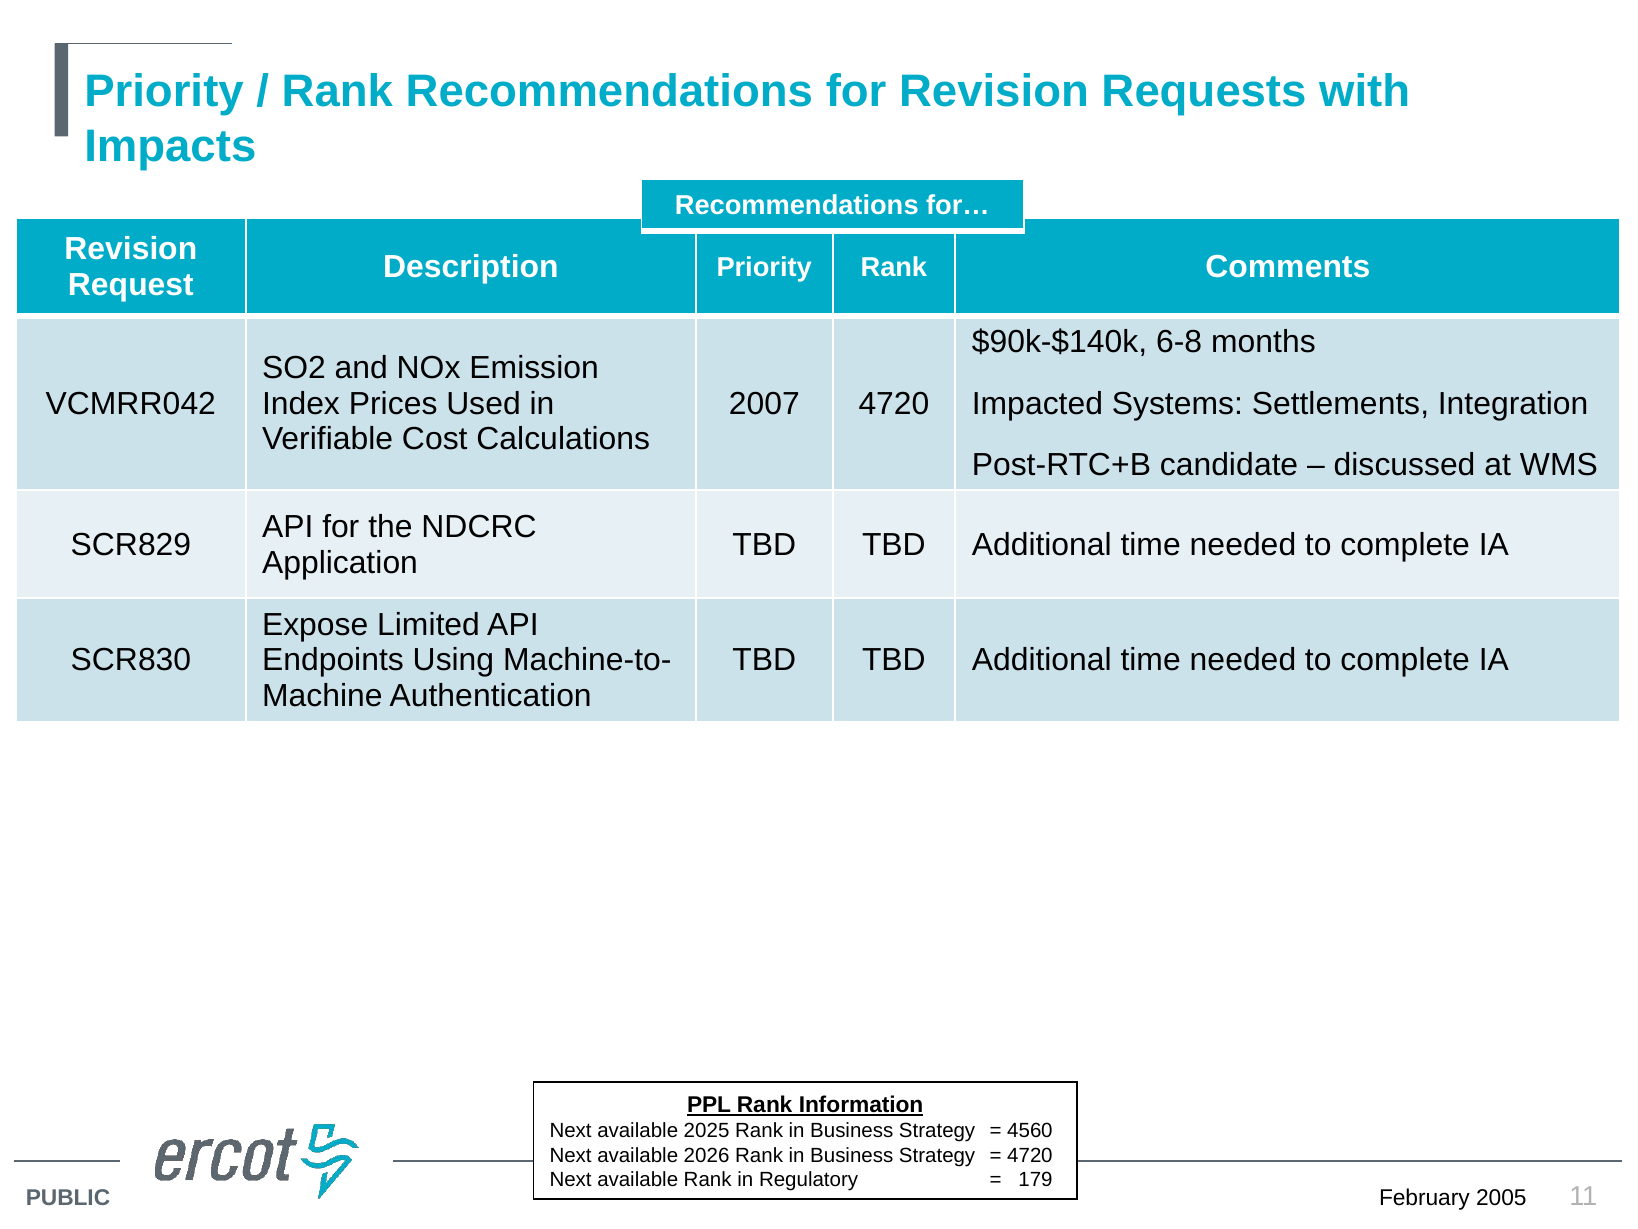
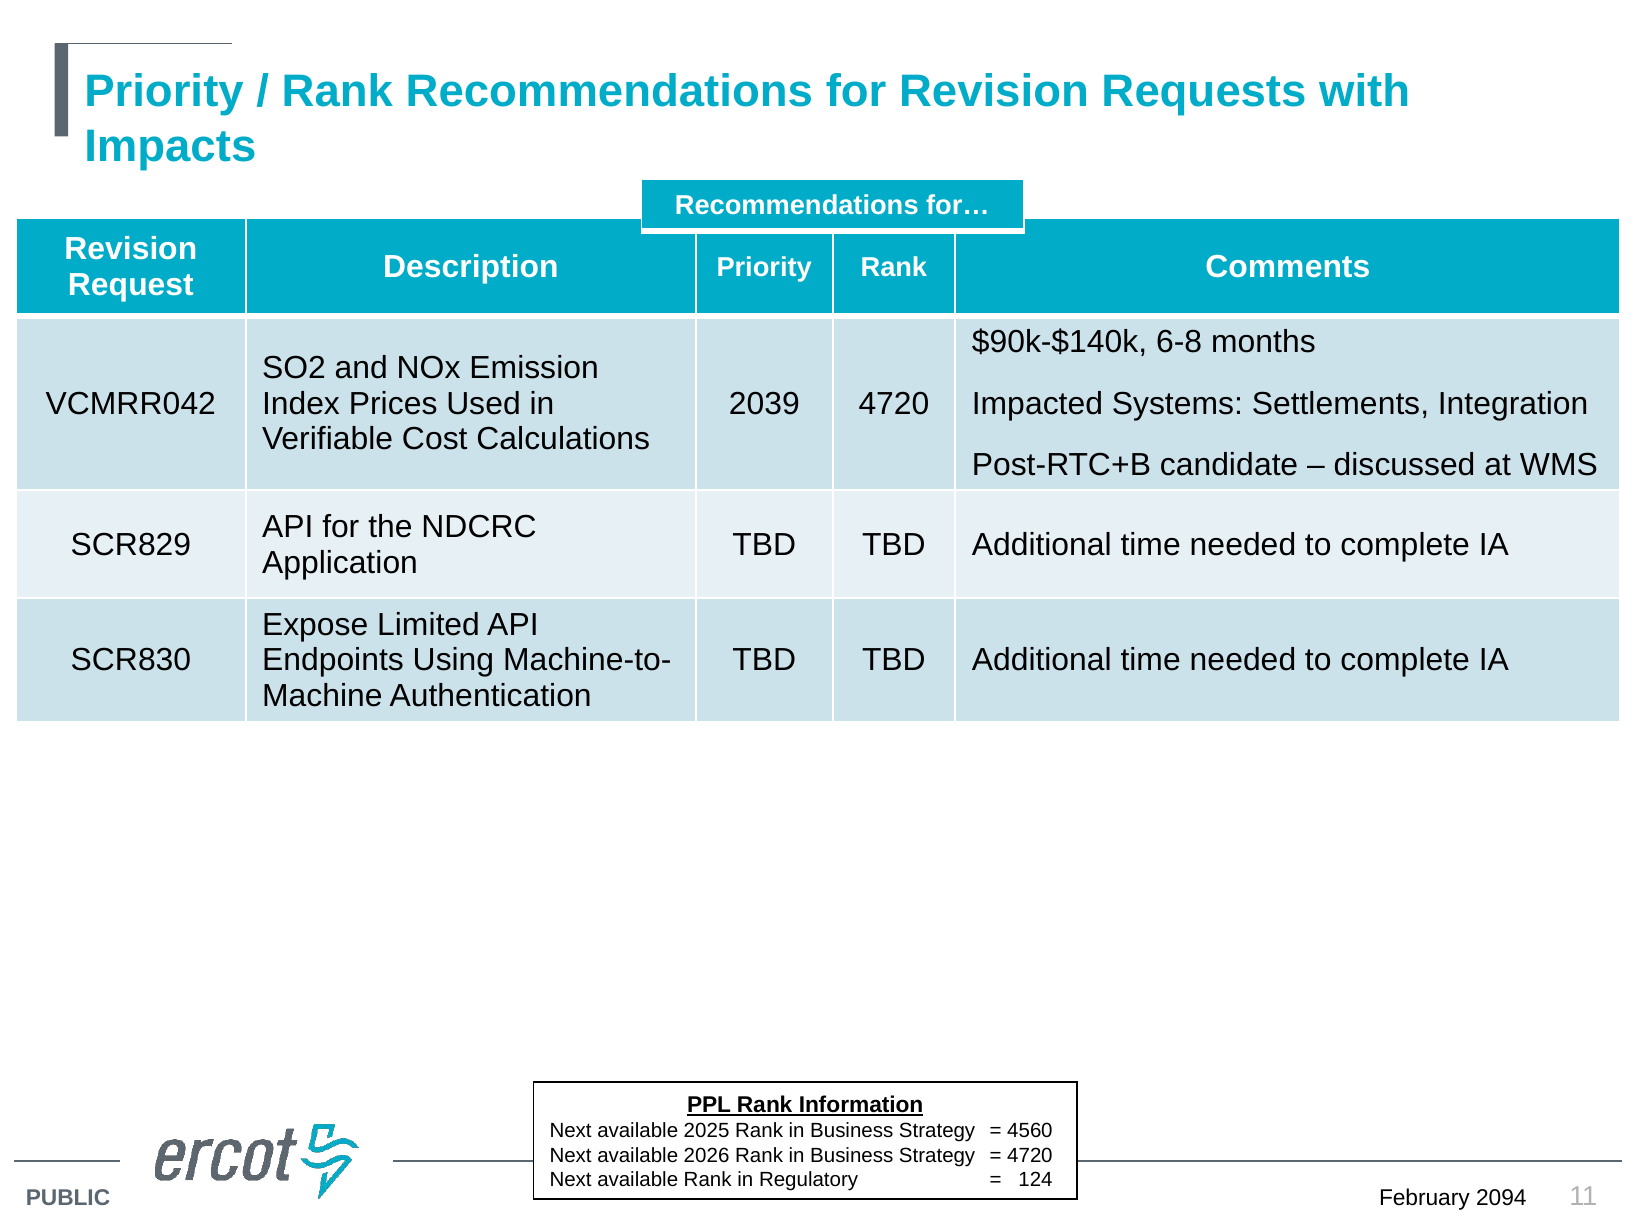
2007: 2007 -> 2039 (764, 403)
179: 179 -> 124 (1036, 1180)
2005: 2005 -> 2094 (1501, 1197)
